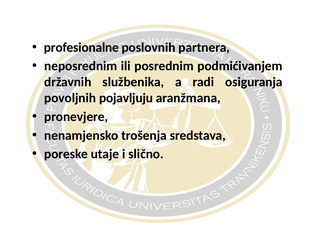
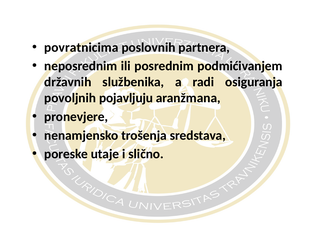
profesionalne: profesionalne -> povratnicima (81, 47)
